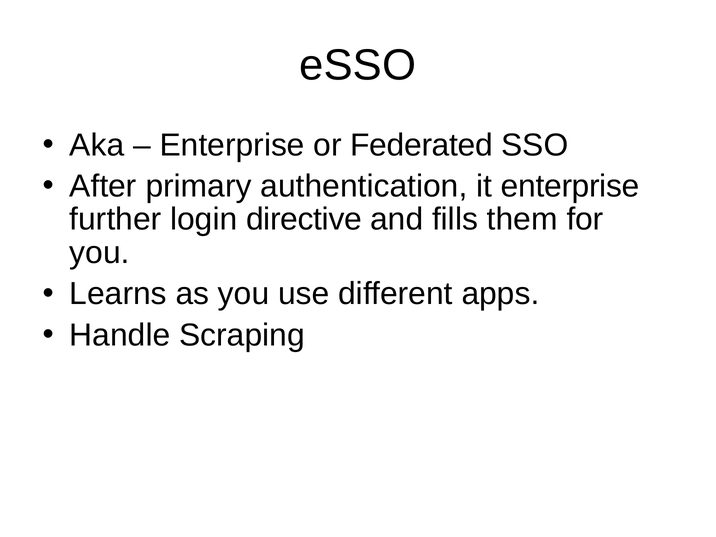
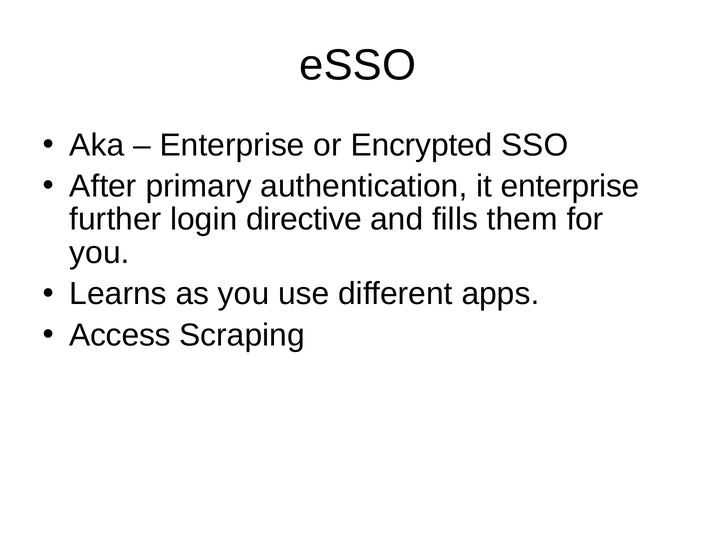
Federated: Federated -> Encrypted (421, 145)
Handle: Handle -> Access (120, 335)
